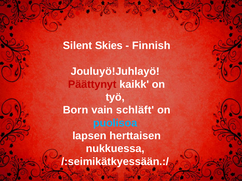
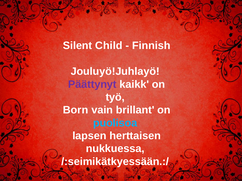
Skies: Skies -> Child (109, 46)
Päättynyt colour: red -> purple (92, 85)
schläft: schläft -> brillant (135, 110)
